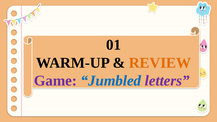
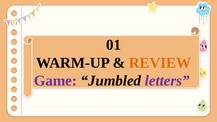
Jumbled colour: blue -> black (111, 81)
